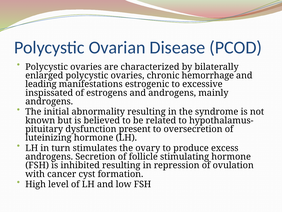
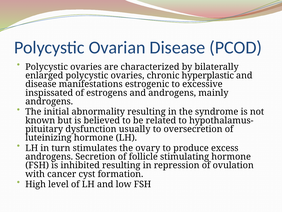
hemorrhage: hemorrhage -> hyperplastic (208, 75)
leading: leading -> disease (41, 84)
present: present -> usually (135, 129)
